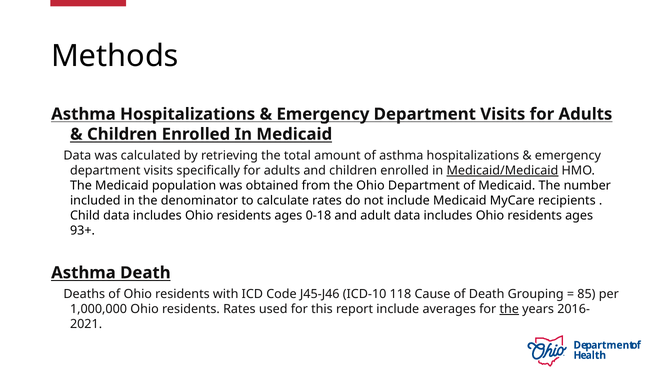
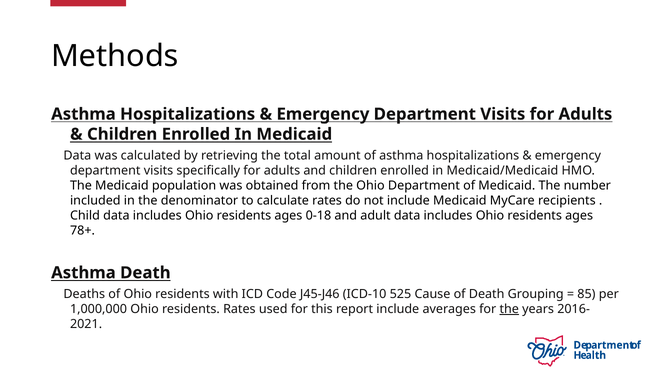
Medicaid/Medicaid underline: present -> none (502, 171)
93+: 93+ -> 78+ (82, 231)
118: 118 -> 525 (400, 294)
